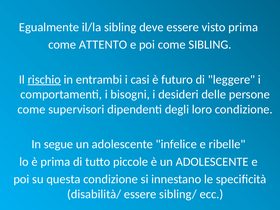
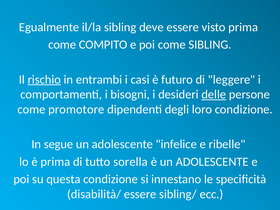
ATTENTO: ATTENTO -> COMPITO (103, 45)
delle underline: none -> present (214, 94)
supervisori: supervisori -> promotore (76, 109)
piccole: piccole -> sorella (130, 162)
